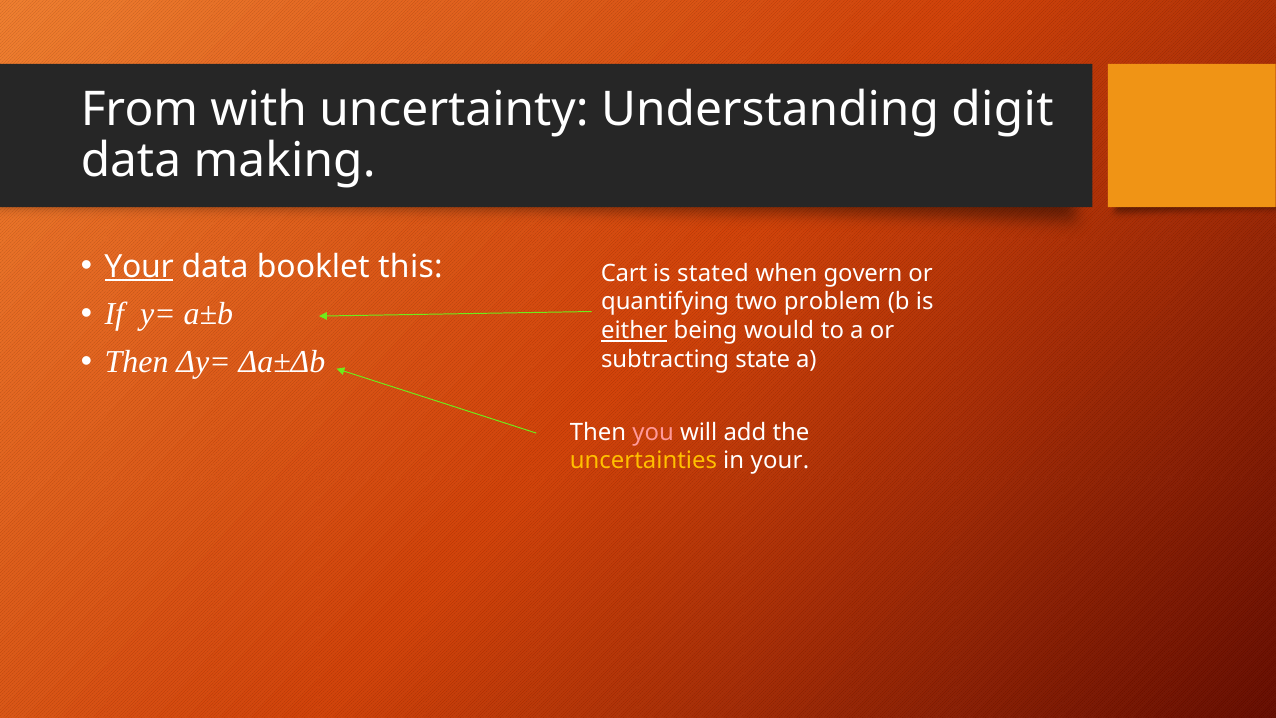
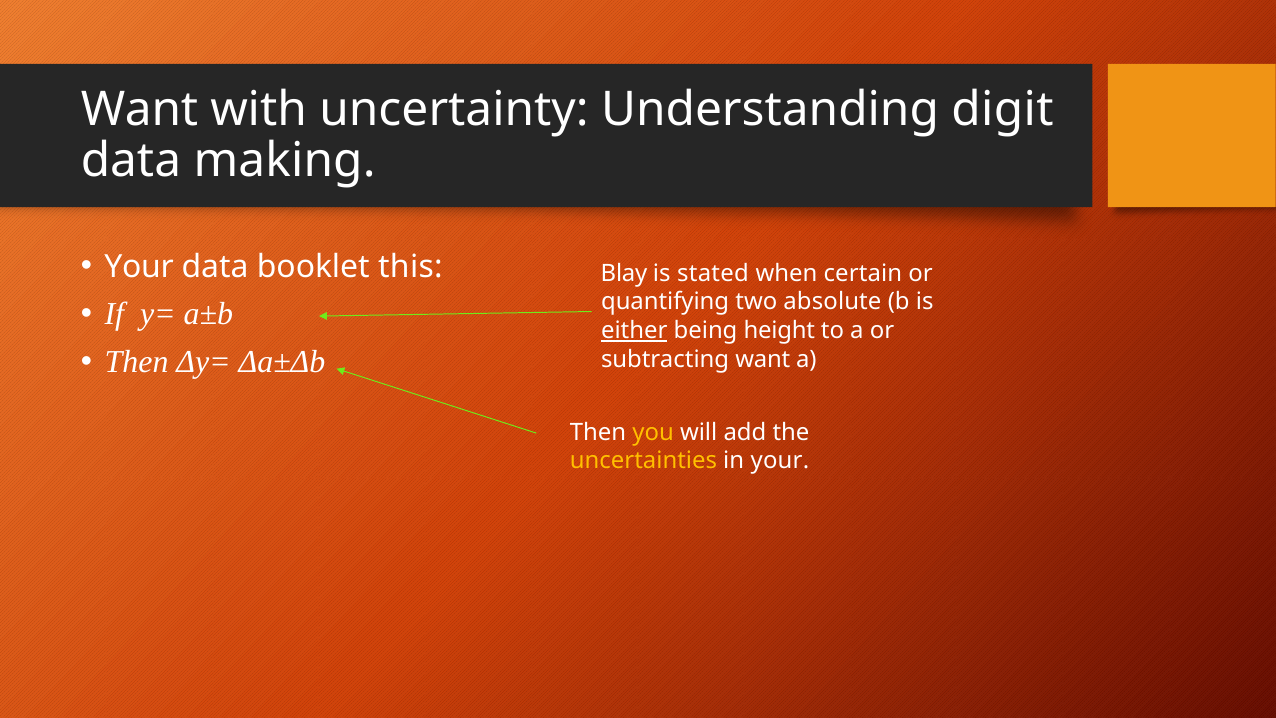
From: From -> Want (139, 109)
Your underline: present -> none (139, 266)
Cart: Cart -> Blay (624, 273)
govern: govern -> certain (863, 273)
problem: problem -> absolute (832, 302)
would: would -> height (779, 330)
subtracting state: state -> want (763, 359)
you colour: pink -> yellow (653, 432)
